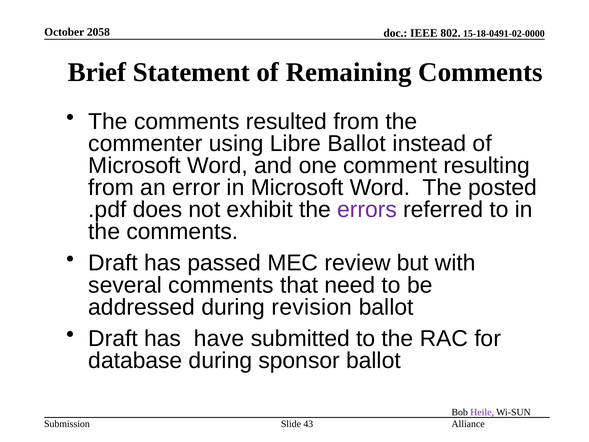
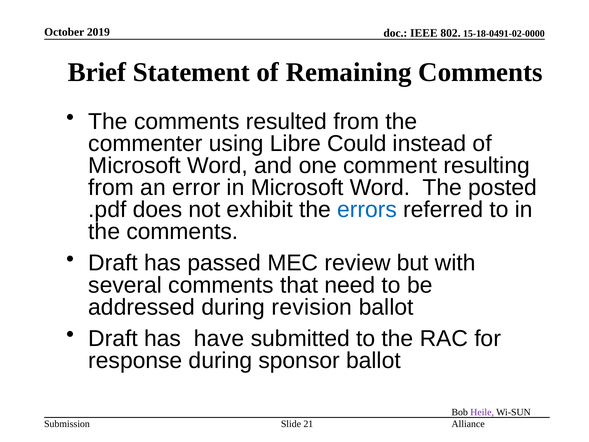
2058: 2058 -> 2019 (98, 32)
Libre Ballot: Ballot -> Could (357, 143)
errors colour: purple -> blue (367, 209)
database: database -> response (135, 360)
43: 43 -> 21 (308, 424)
